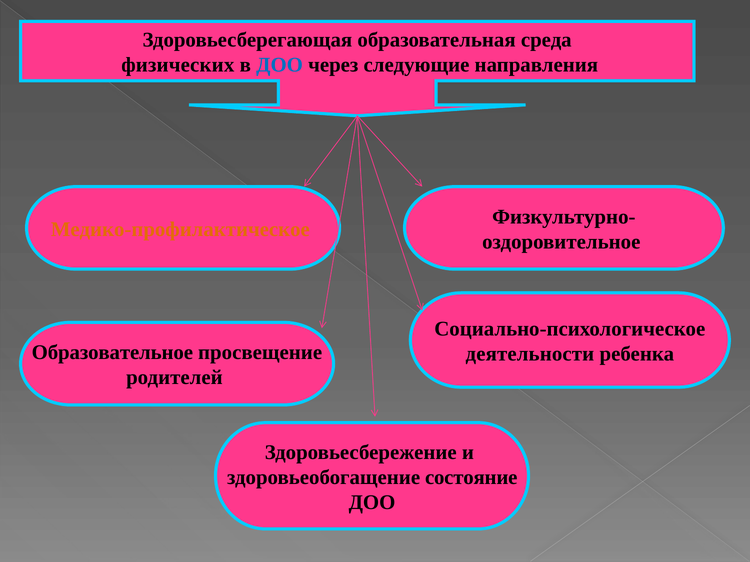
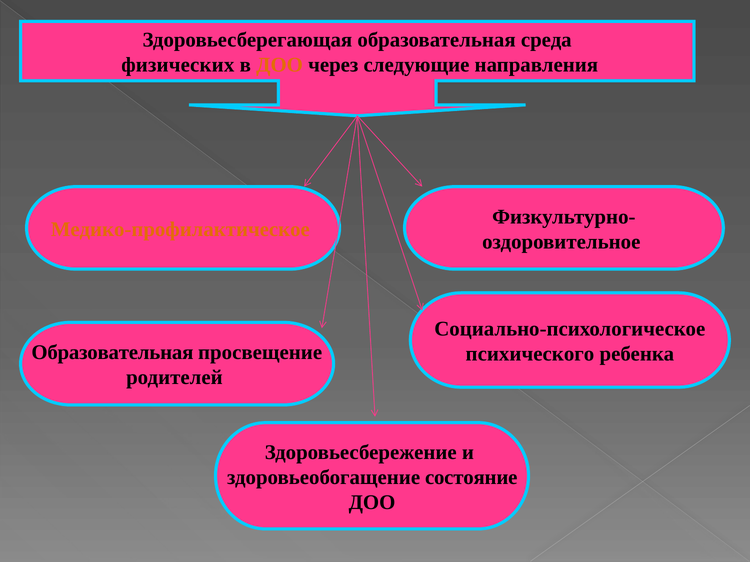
ДОО colour: blue -> orange (280, 65)
Образовательное: Образовательное -> Образовательная (112, 353)
деятельности: деятельности -> психического (530, 354)
